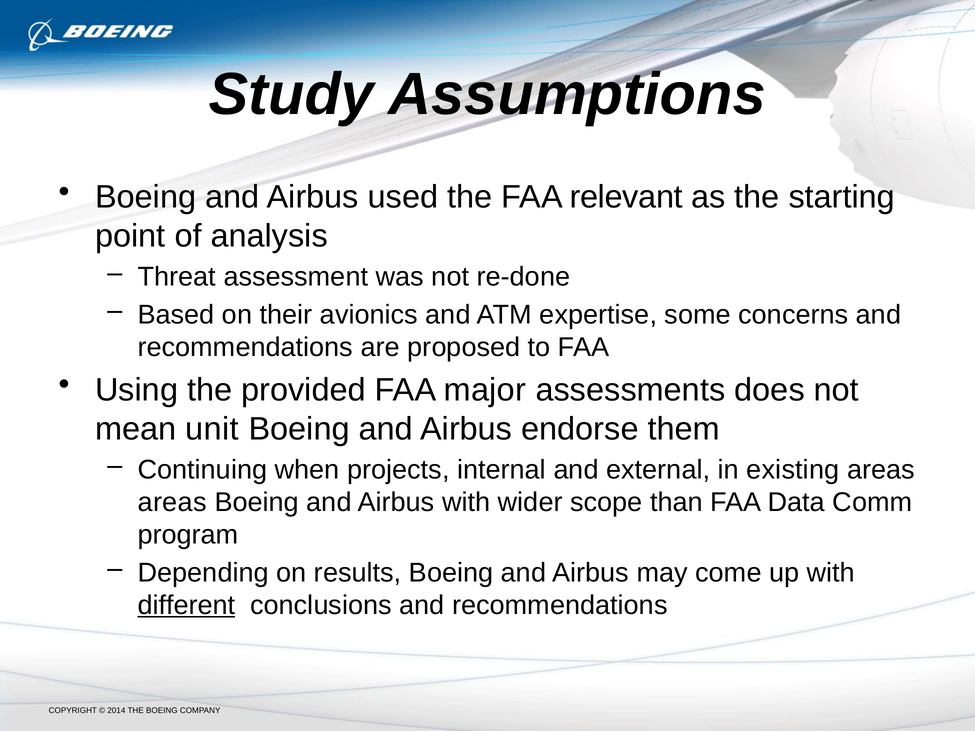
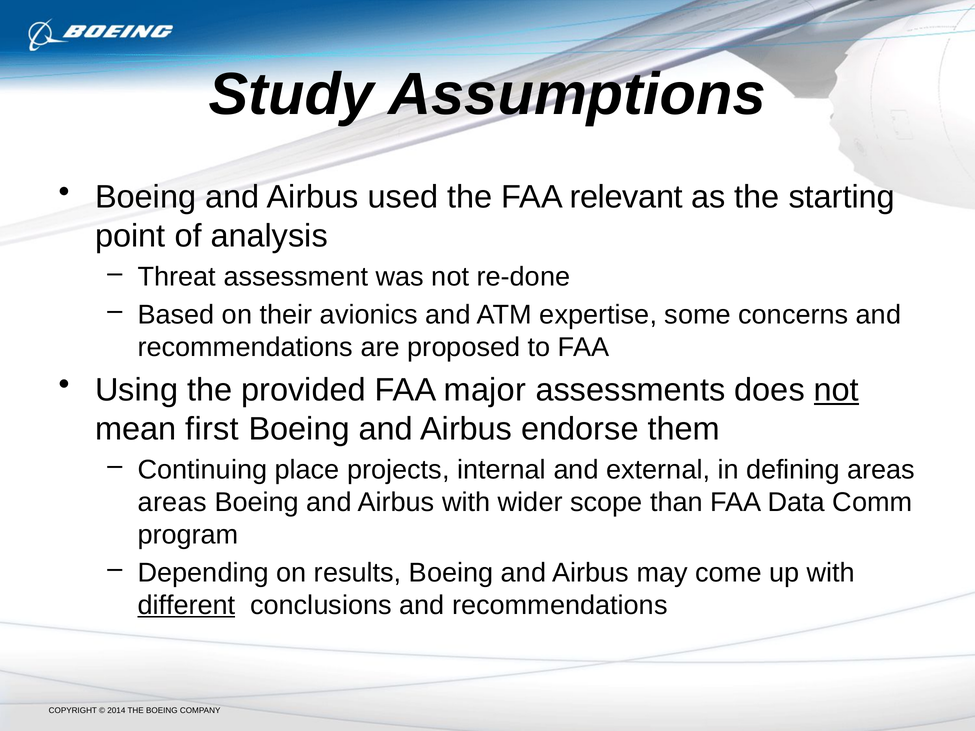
not underline: none -> present (836, 390)
unit: unit -> first (212, 429)
when: when -> place (307, 470)
existing: existing -> defining (793, 470)
